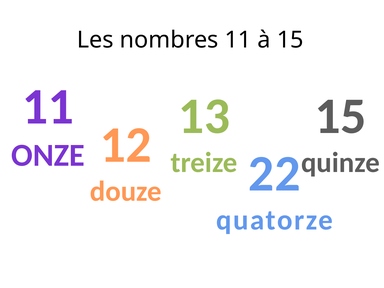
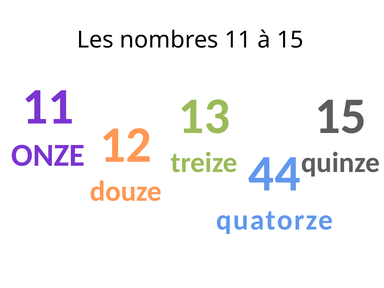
22: 22 -> 44 (274, 174)
